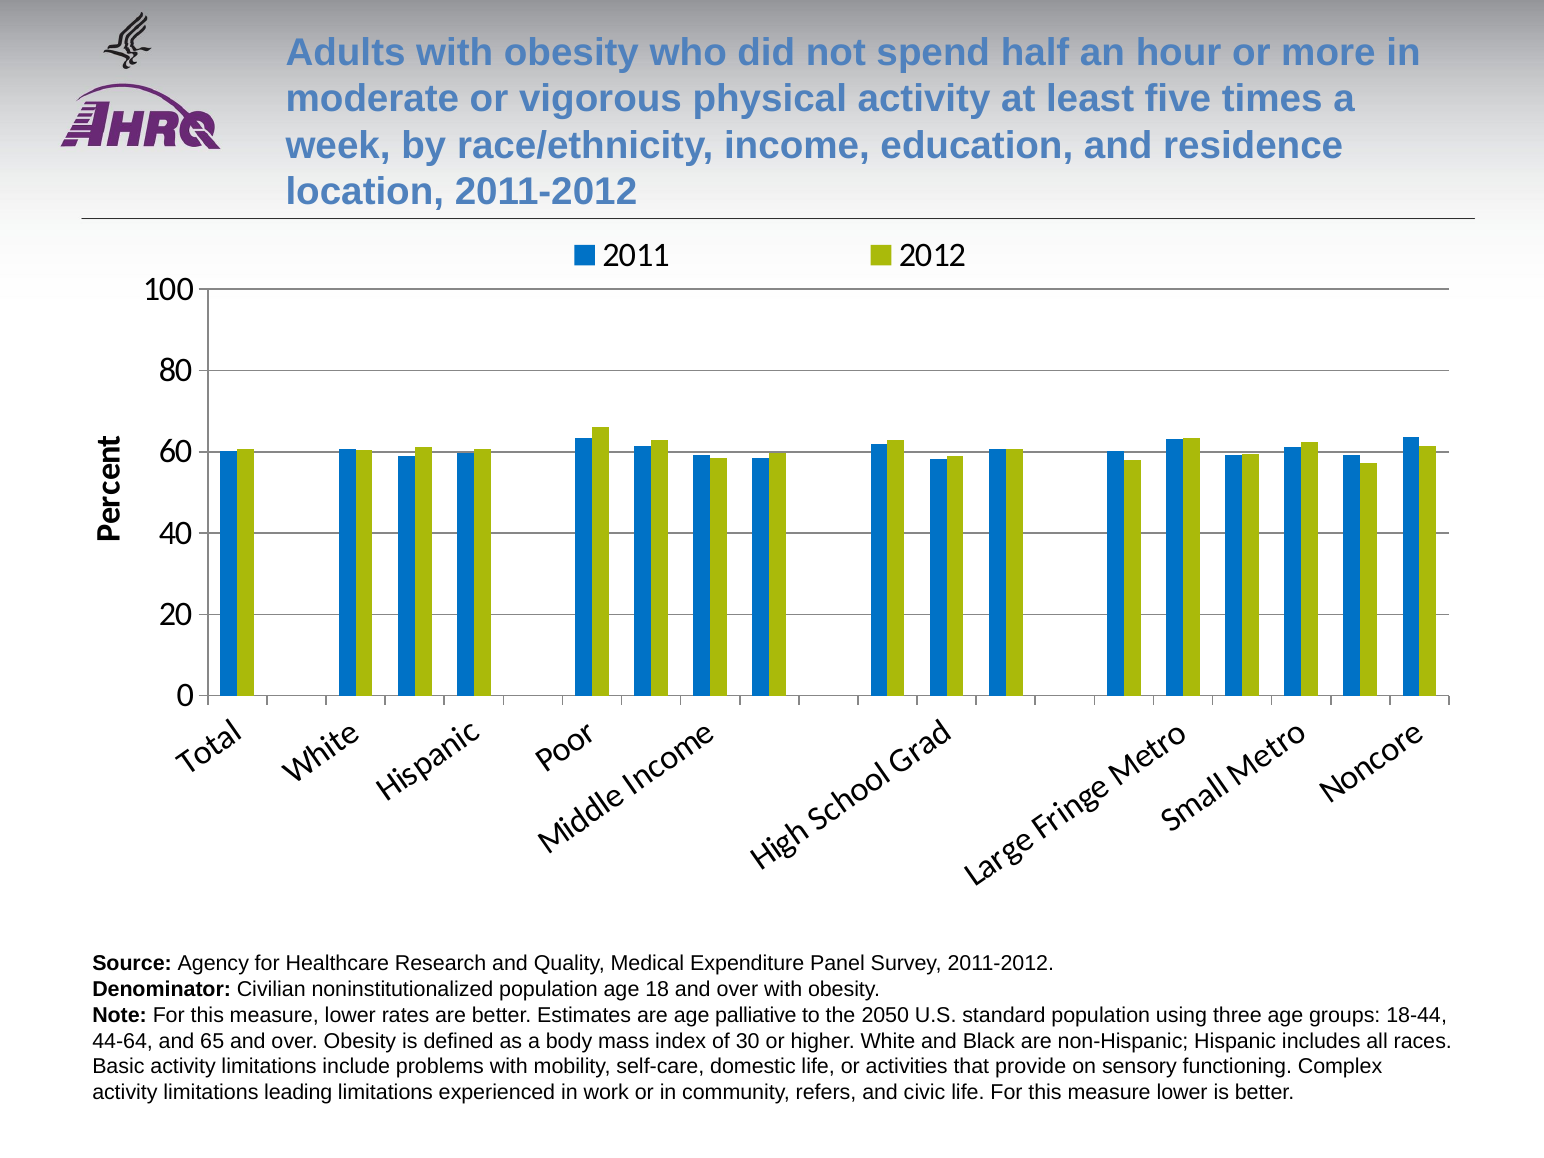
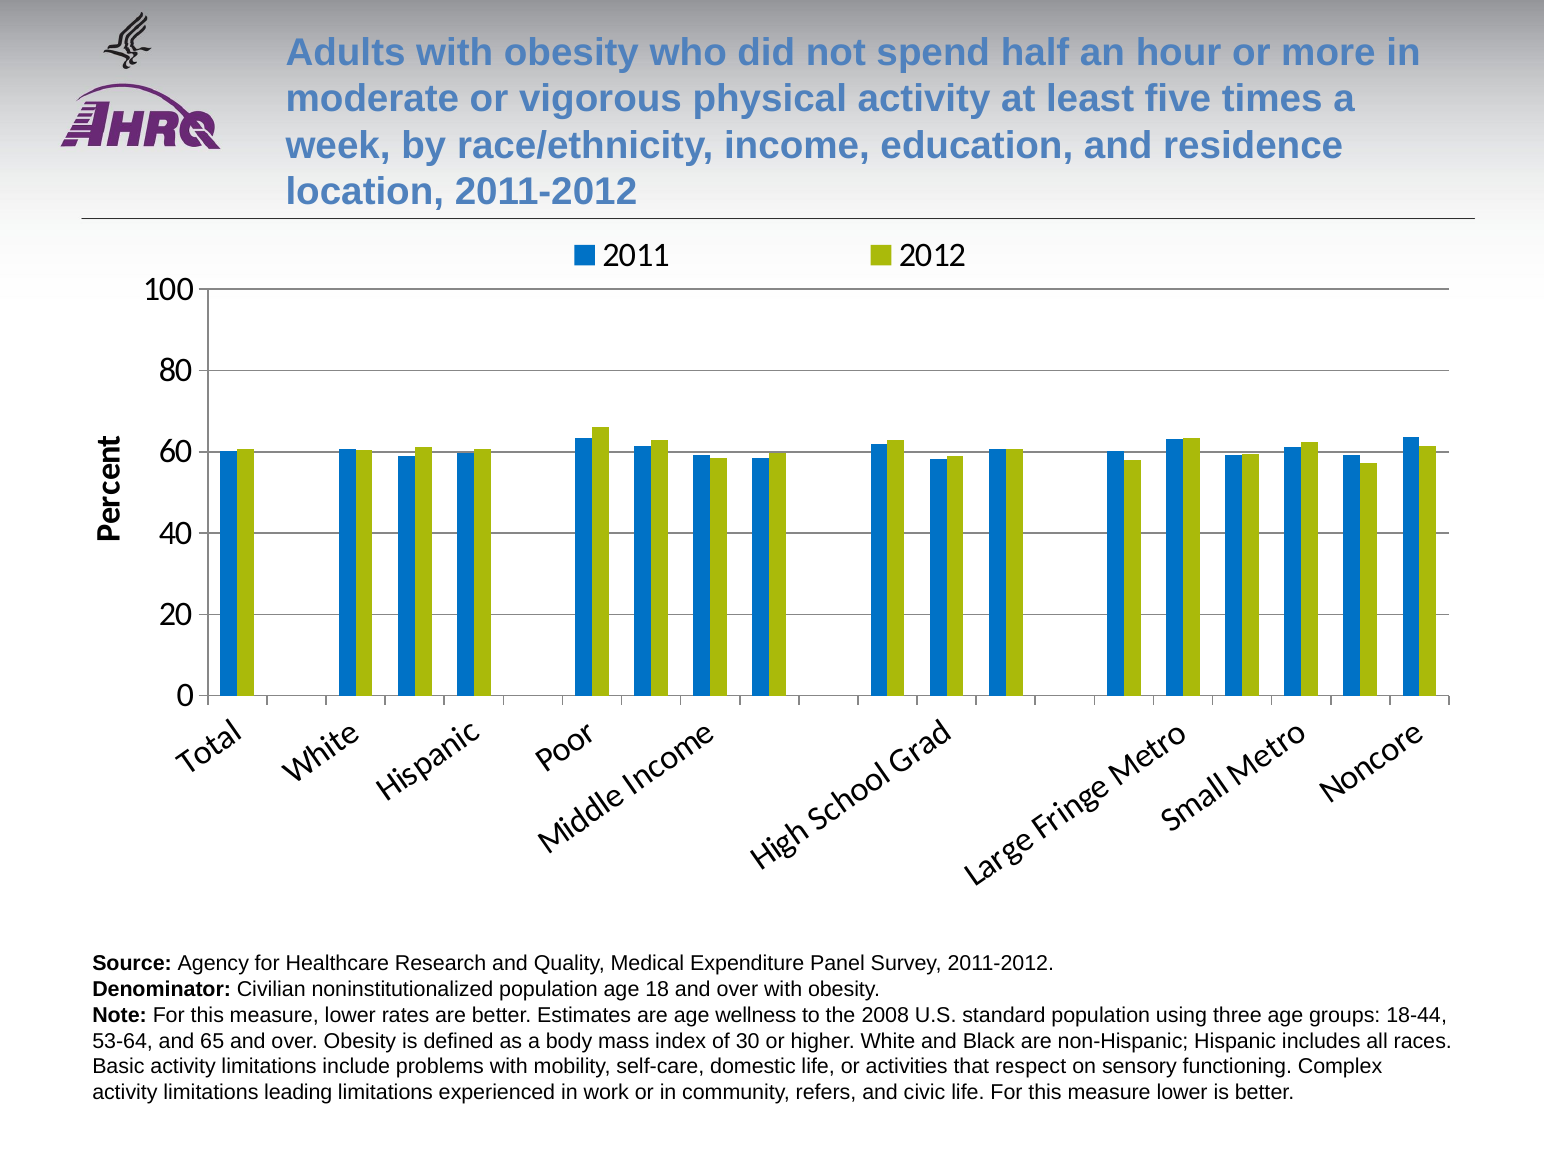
palliative: palliative -> wellness (756, 1015)
2050: 2050 -> 2008 (885, 1015)
44-64: 44-64 -> 53-64 (123, 1041)
provide: provide -> respect (1031, 1067)
